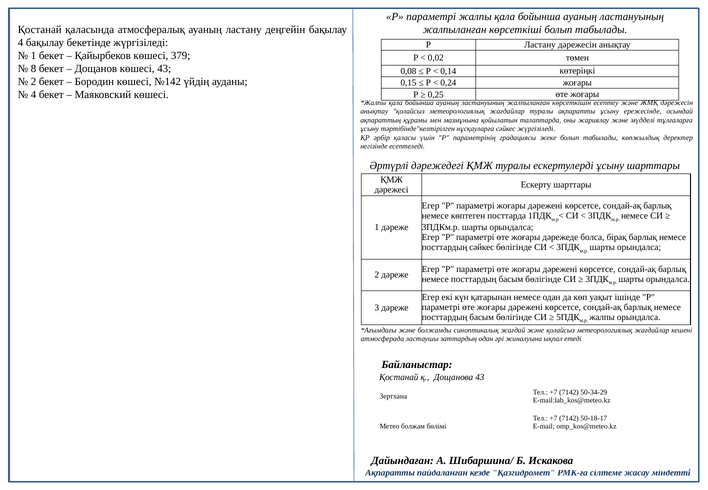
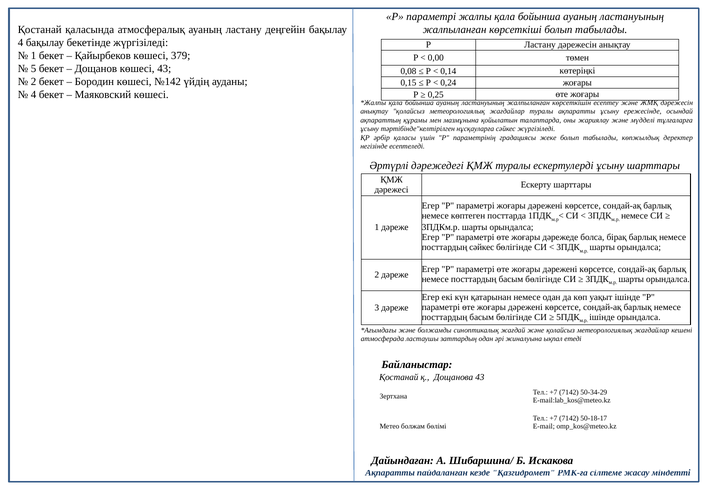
0,02: 0,02 -> 0,00 (436, 58)
8: 8 -> 5 (34, 69)
жалпы: жалпы -> ішінде (602, 317)
